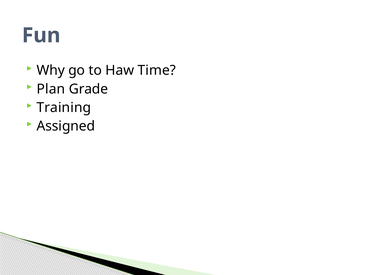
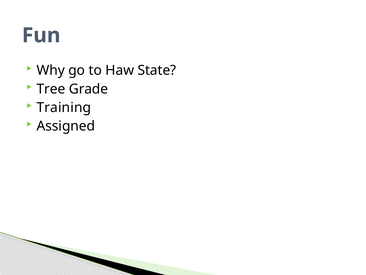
Time: Time -> State (157, 70)
Plan: Plan -> Tree (51, 89)
